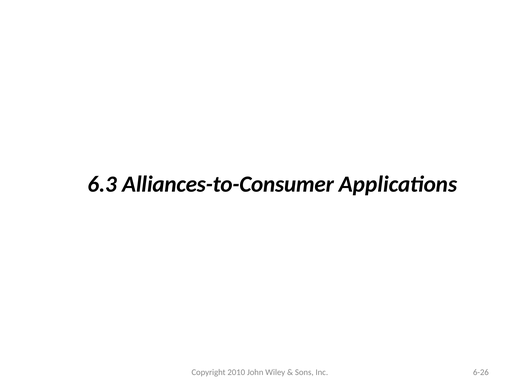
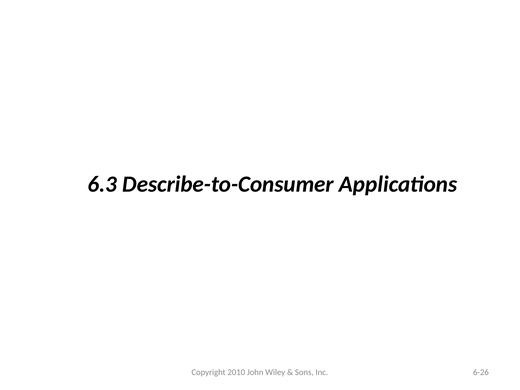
Alliances-to-Consumer: Alliances-to-Consumer -> Describe-to-Consumer (228, 184)
